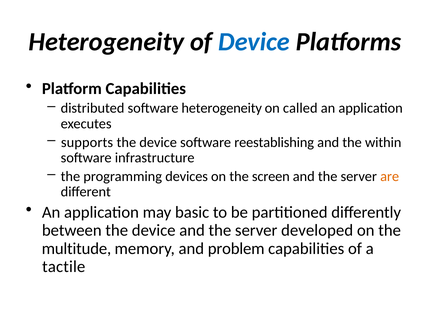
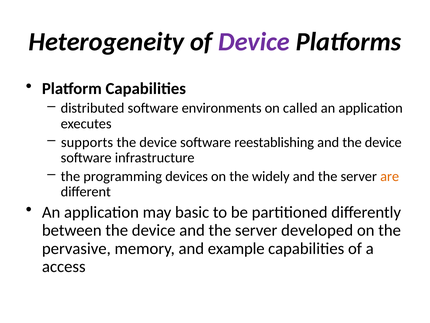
Device colour: blue -> purple (254, 42)
software heterogeneity: heterogeneity -> environments (222, 108)
and the within: within -> device (383, 142)
screen: screen -> widely (271, 176)
multitude: multitude -> pervasive (76, 248)
problem: problem -> example (236, 248)
tactile: tactile -> access (64, 266)
